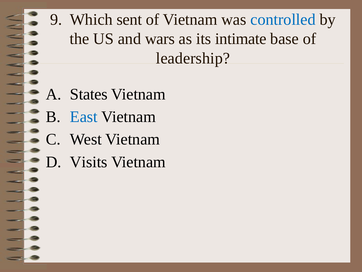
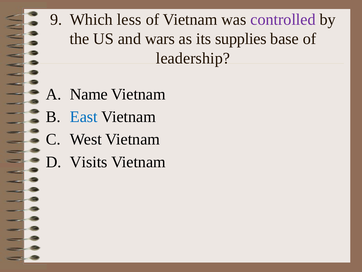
sent: sent -> less (129, 20)
controlled colour: blue -> purple (283, 20)
intimate: intimate -> supplies (241, 39)
States: States -> Name (89, 94)
